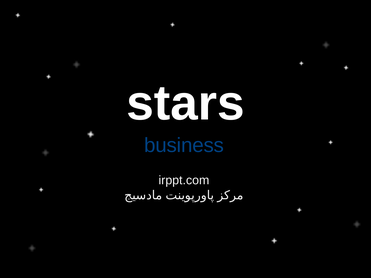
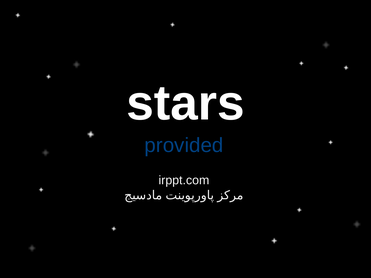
business: business -> provided (184, 145)
